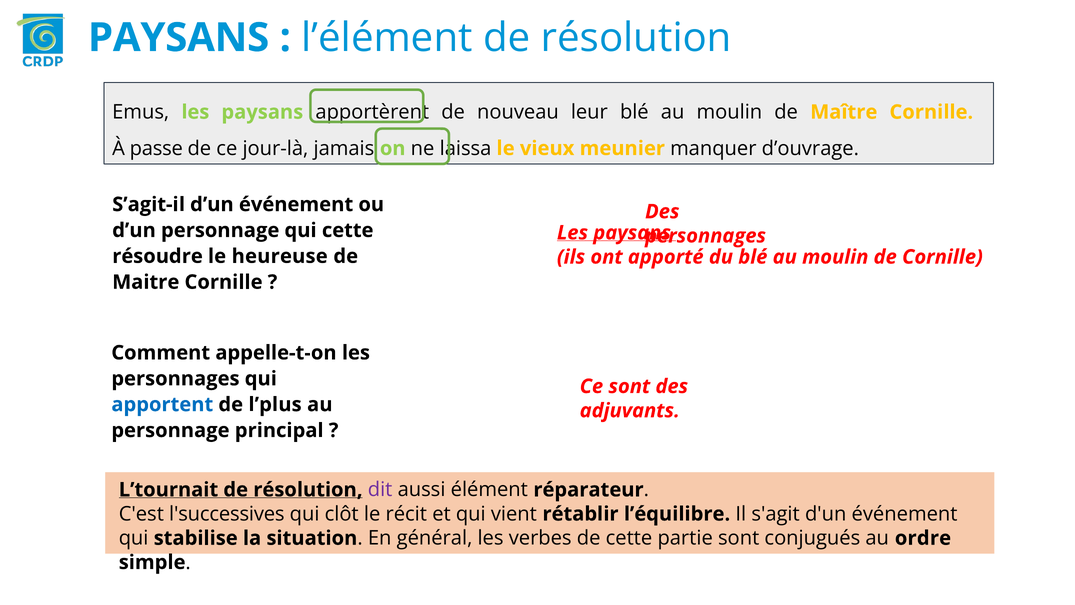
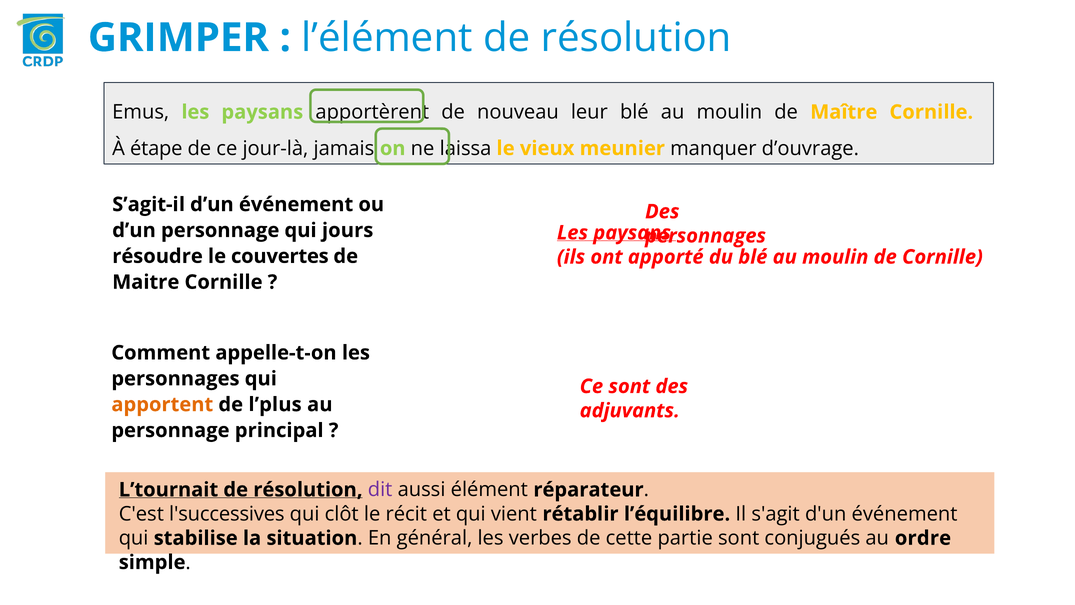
PAYSANS: PAYSANS -> GRIMPER (178, 38)
passe: passe -> étape (156, 148)
qui cette: cette -> jours (348, 230)
heureuse: heureuse -> couvertes (280, 256)
apportent colour: blue -> orange (162, 404)
